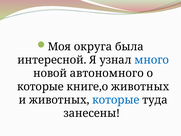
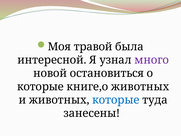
округа: округа -> травой (93, 47)
много colour: blue -> purple (152, 60)
автономного: автономного -> остановиться (107, 73)
